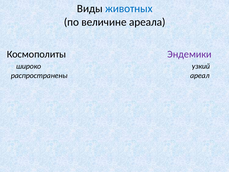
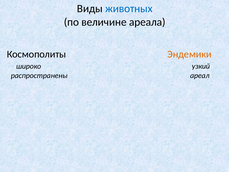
Эндемики colour: purple -> orange (189, 54)
